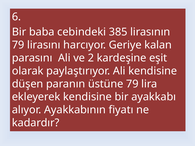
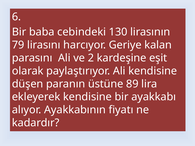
385: 385 -> 130 (118, 32)
üstüne 79: 79 -> 89 (132, 84)
